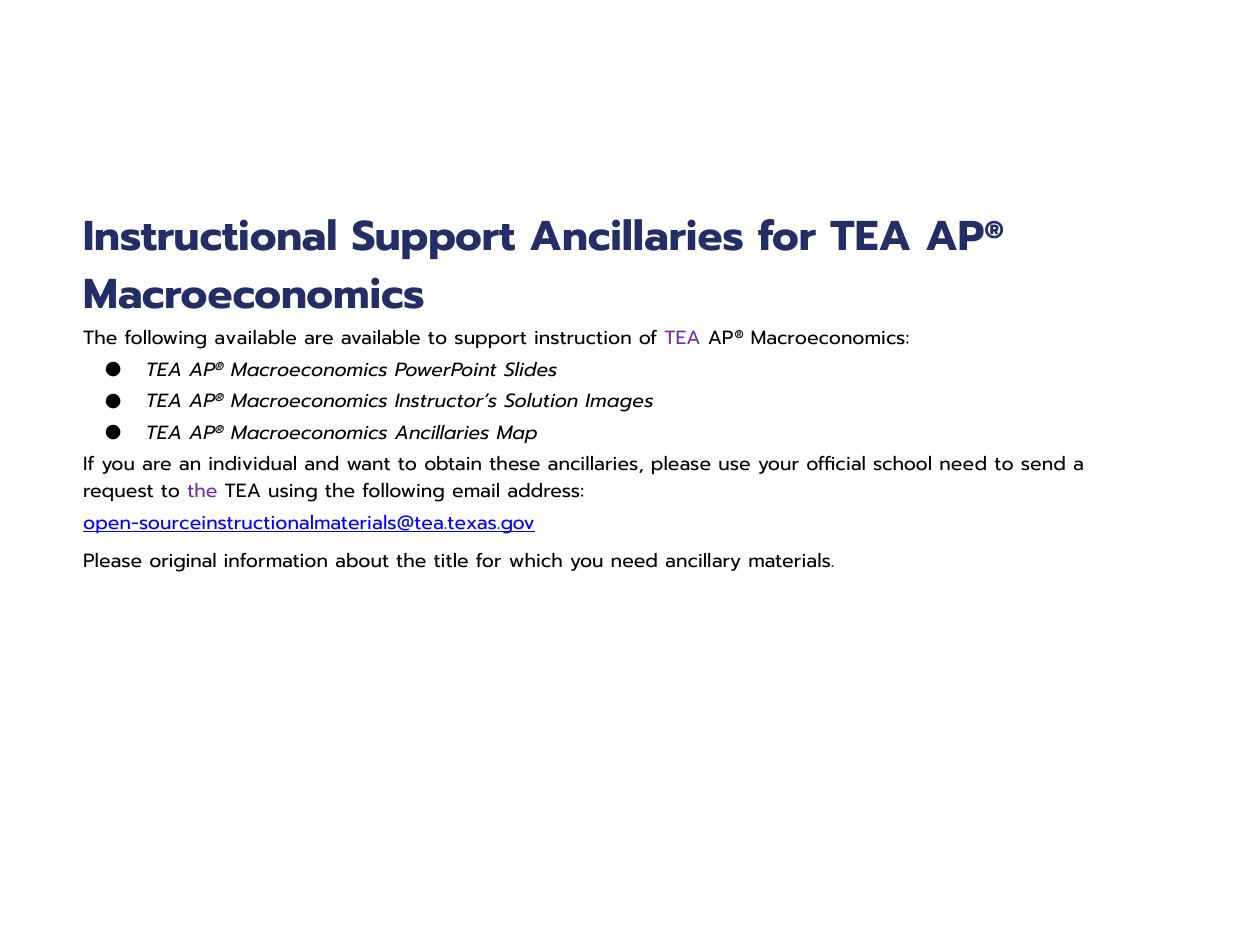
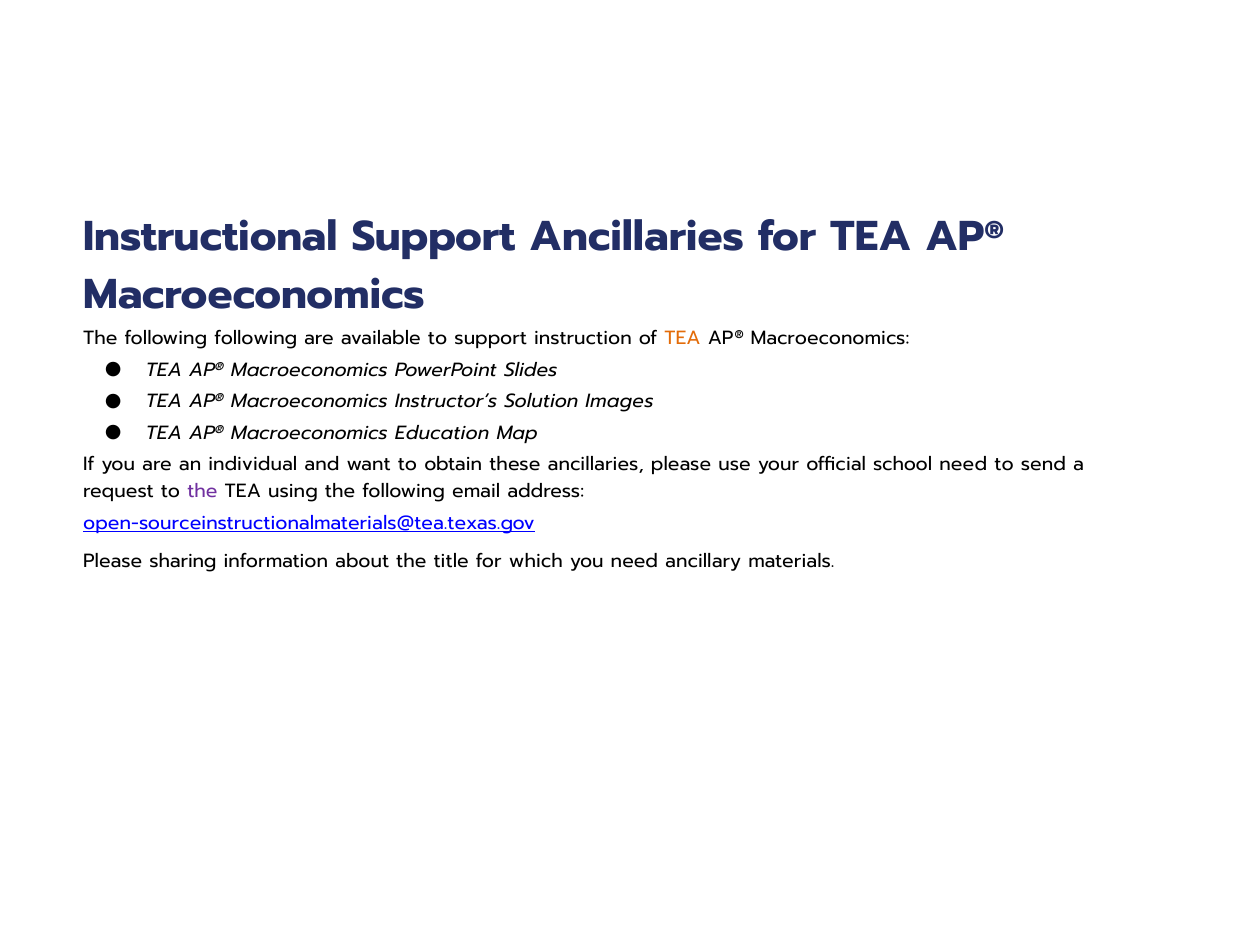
following available: available -> following (256, 338)
TEA colour: purple -> orange (682, 338)
Macroeconomics Ancillaries: Ancillaries -> Education (442, 433)
original: original -> sharing (183, 561)
